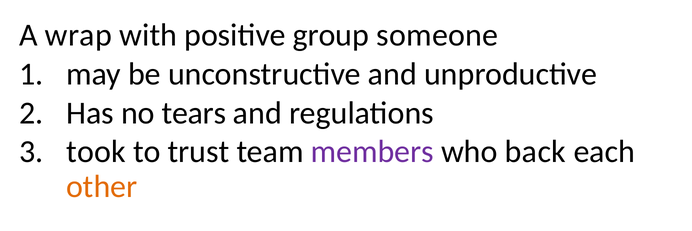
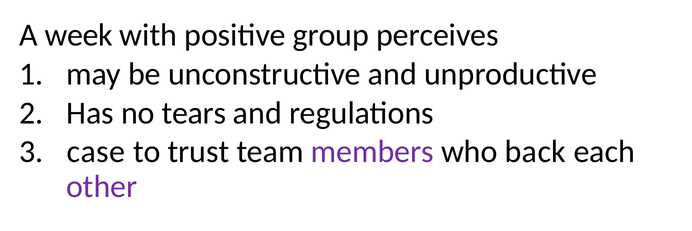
wrap: wrap -> week (79, 35)
someone: someone -> perceives (437, 35)
took: took -> case (96, 152)
other colour: orange -> purple (102, 186)
